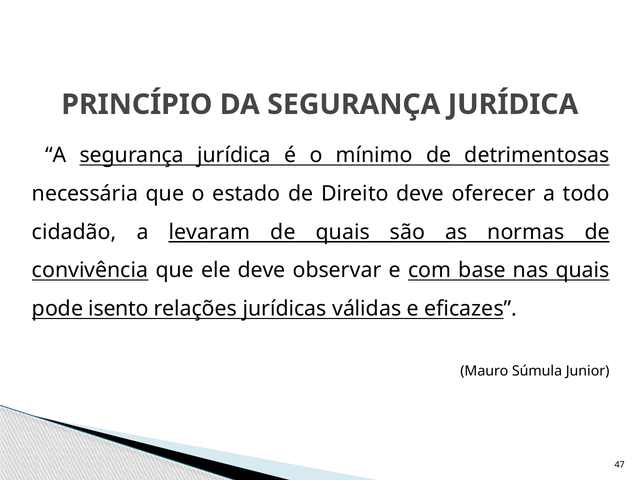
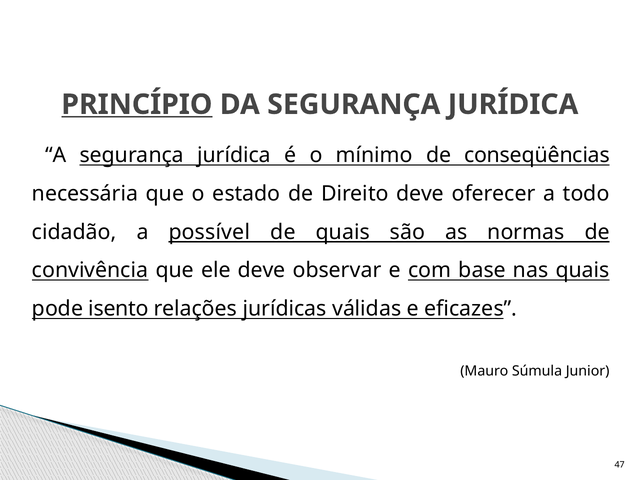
PRINCÍPIO underline: none -> present (137, 105)
detrimentosas: detrimentosas -> conseqüências (537, 155)
levaram: levaram -> possível (209, 232)
